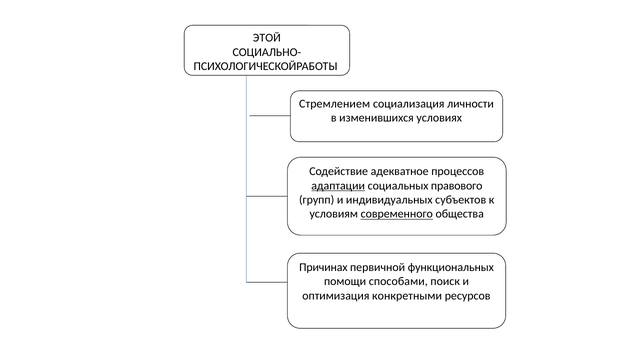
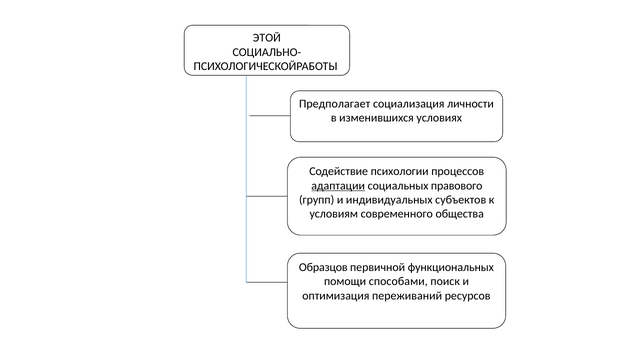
Стремлением: Стремлением -> Предполагает (335, 104)
адекватное: адекватное -> психологии (400, 172)
современного underline: present -> none (397, 214)
Причинах: Причинах -> Образцов (323, 268)
конкретными: конкретными -> переживаний (407, 296)
